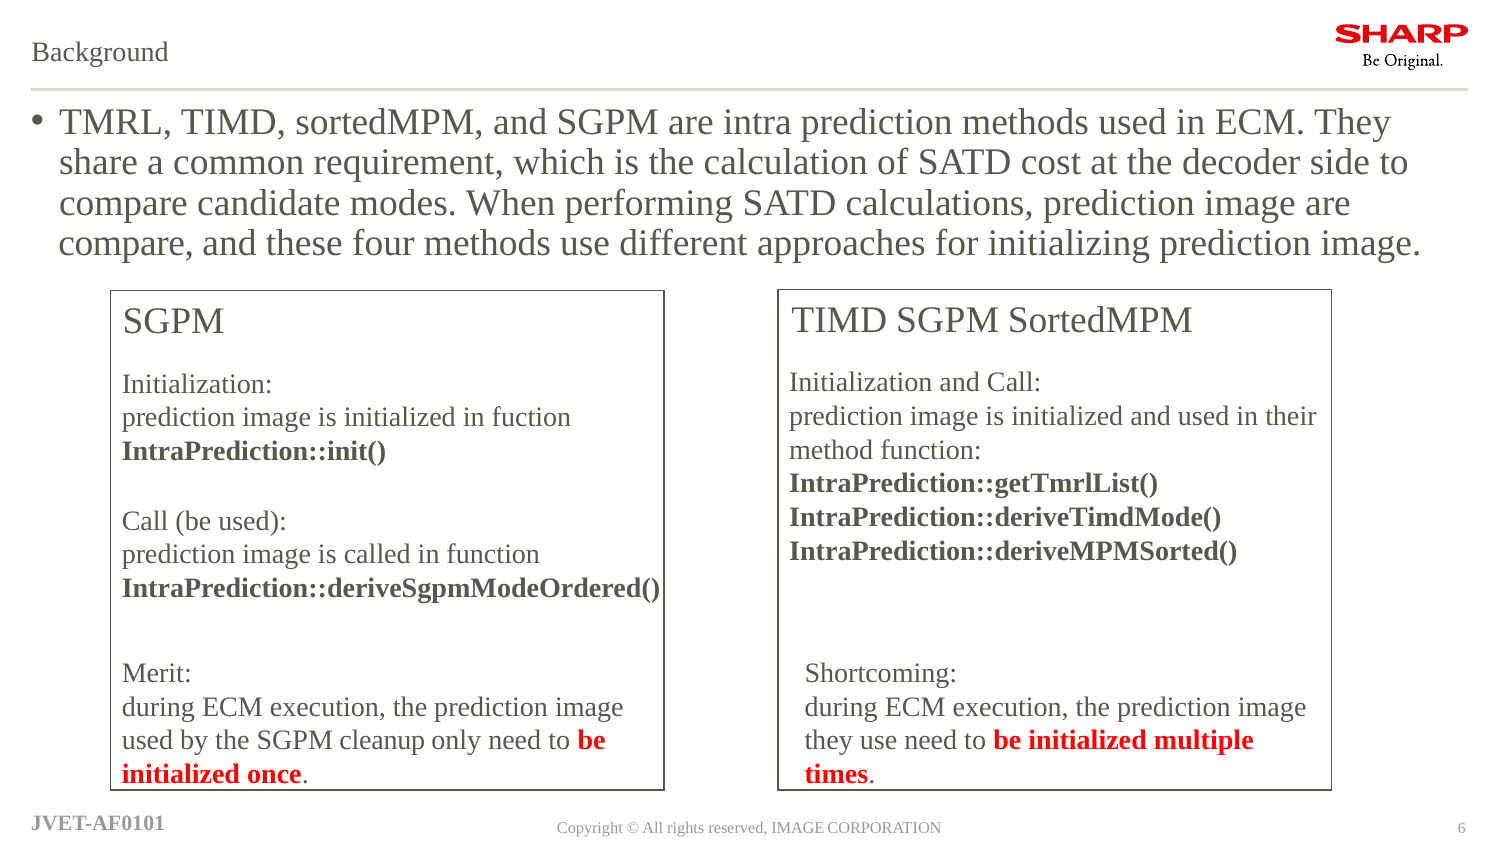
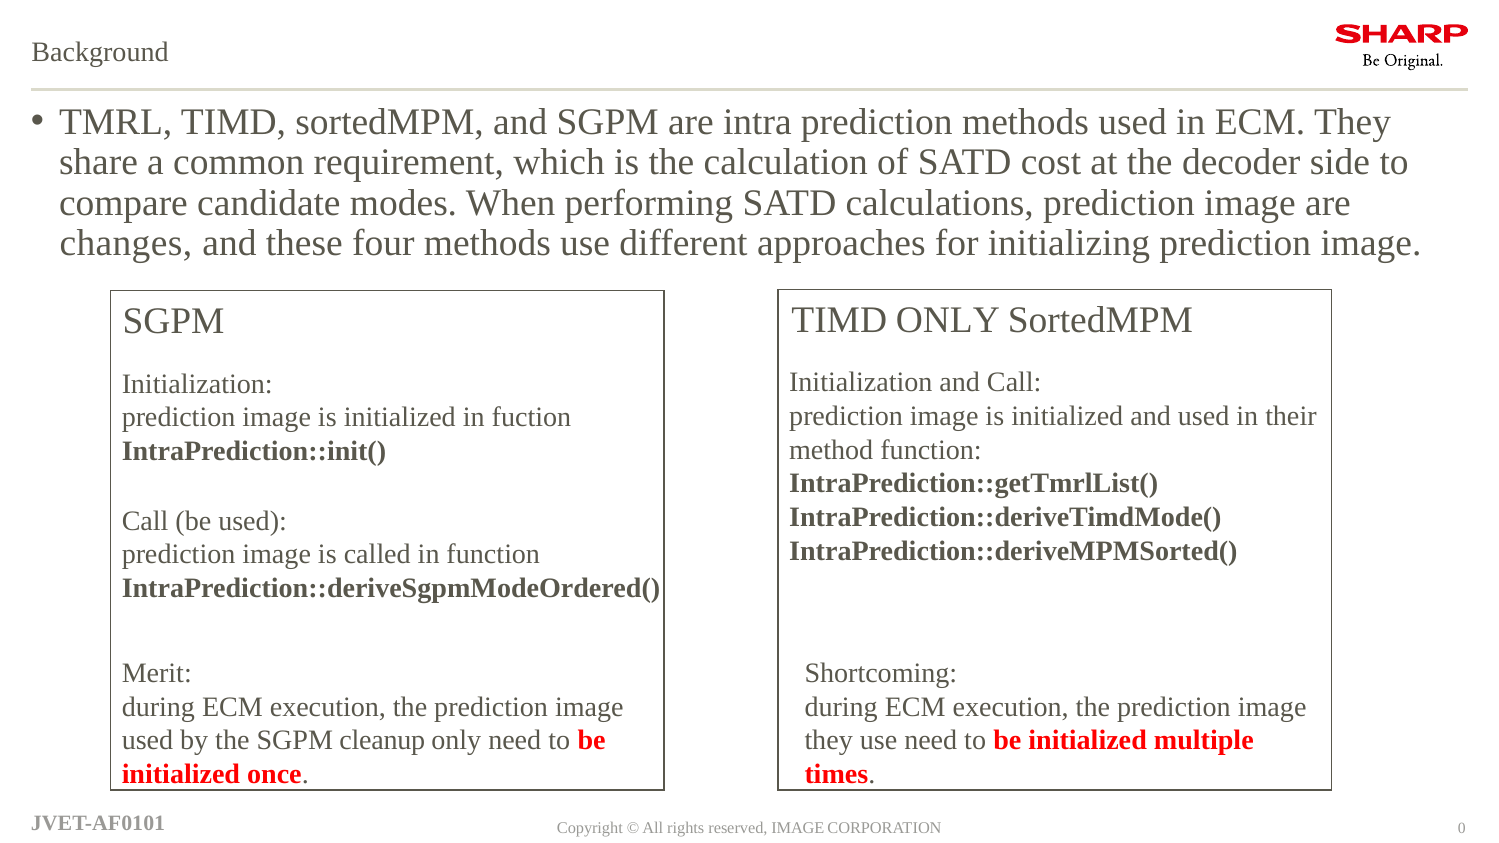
compare: compare -> changes (126, 243)
TIMD SGPM: SGPM -> ONLY (948, 320)
6: 6 -> 0 (1462, 829)
